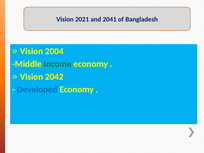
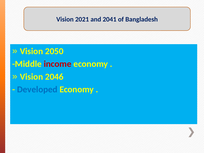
2004: 2004 -> 2050 (54, 51)
income colour: green -> red (58, 64)
2042: 2042 -> 2046 (54, 77)
